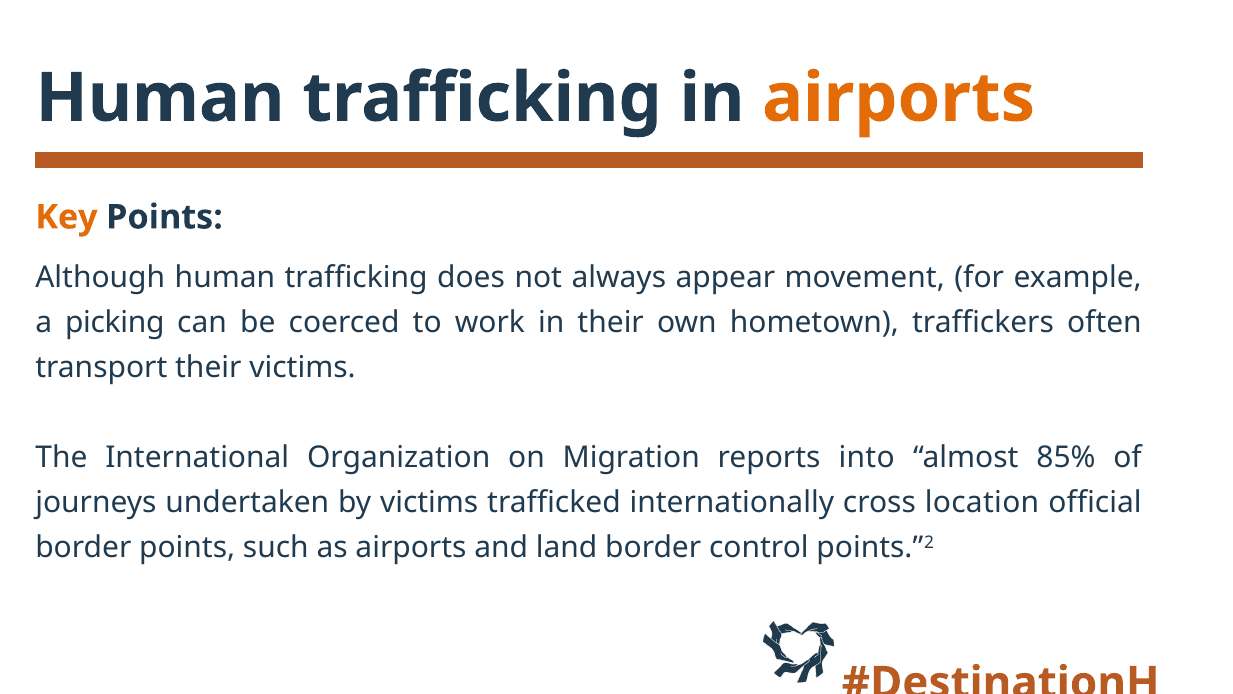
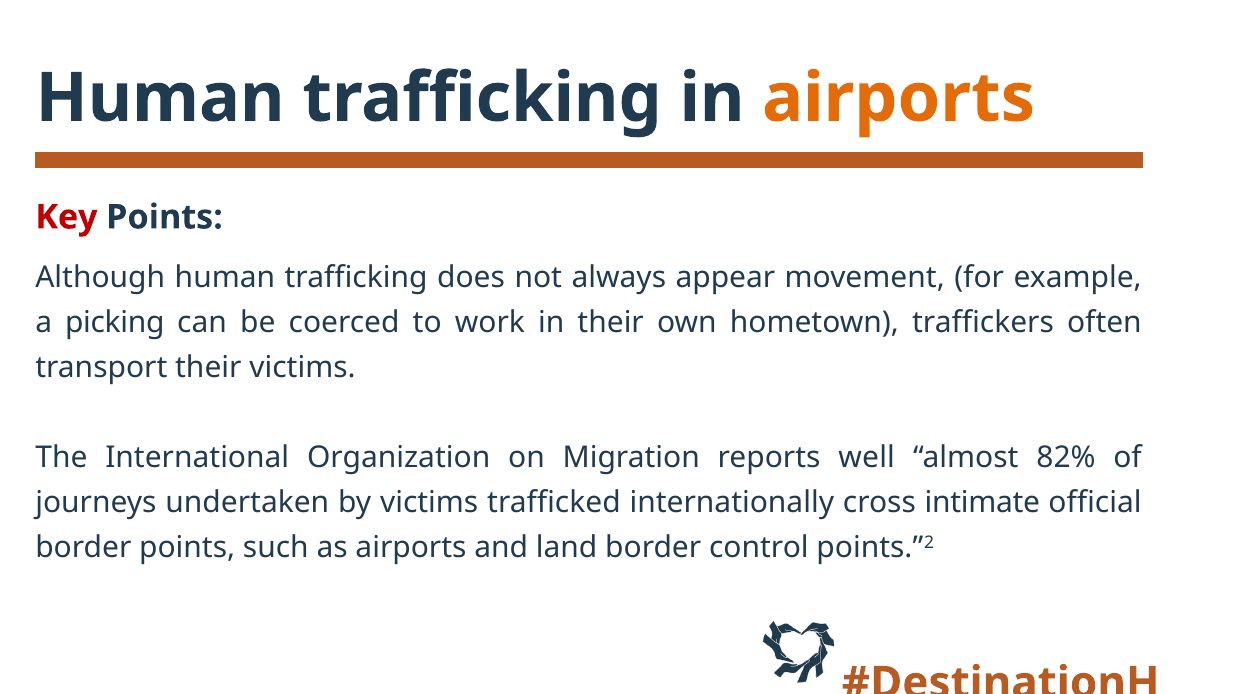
Key colour: orange -> red (66, 217)
into: into -> well (867, 458)
85%: 85% -> 82% (1066, 458)
location: location -> intimate (982, 502)
